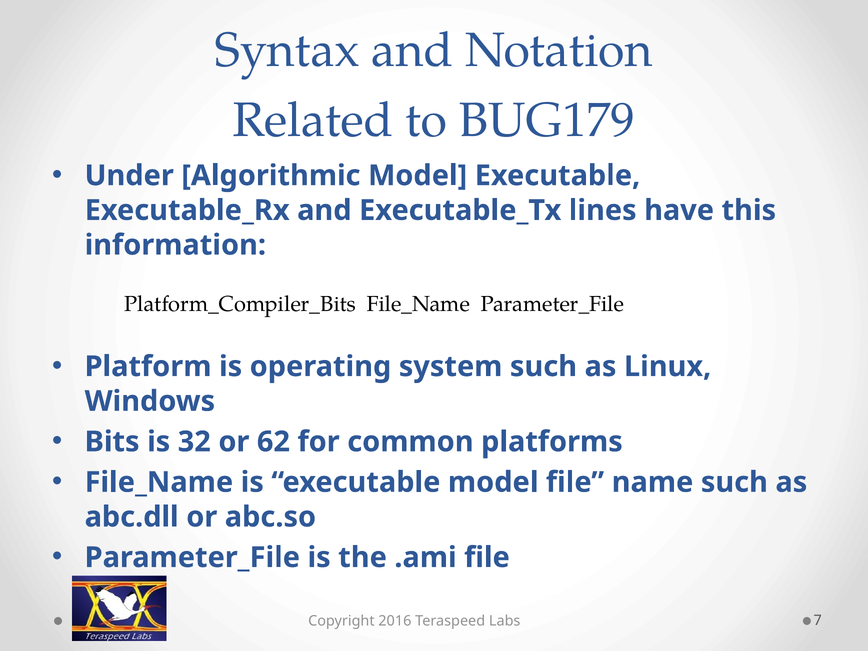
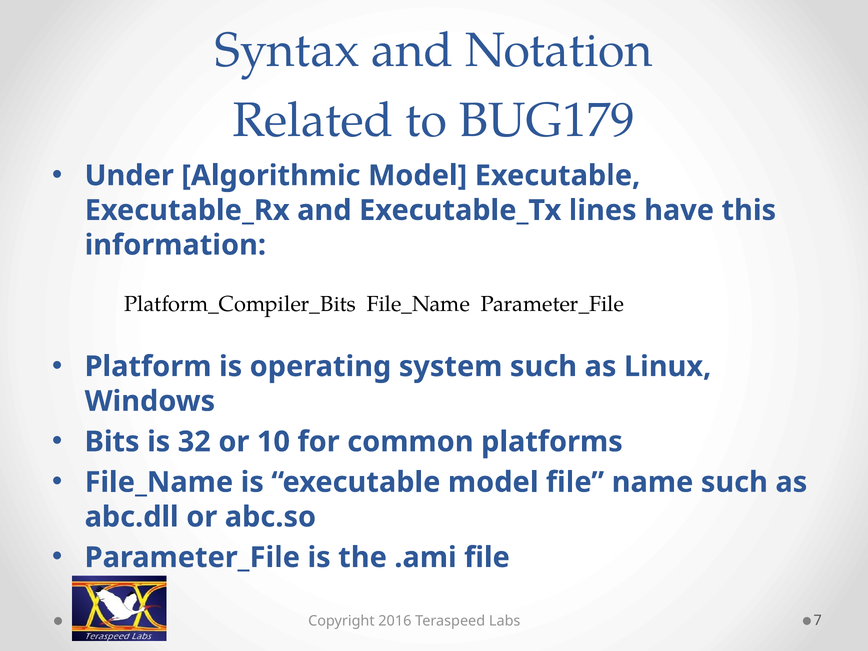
62: 62 -> 10 (273, 442)
